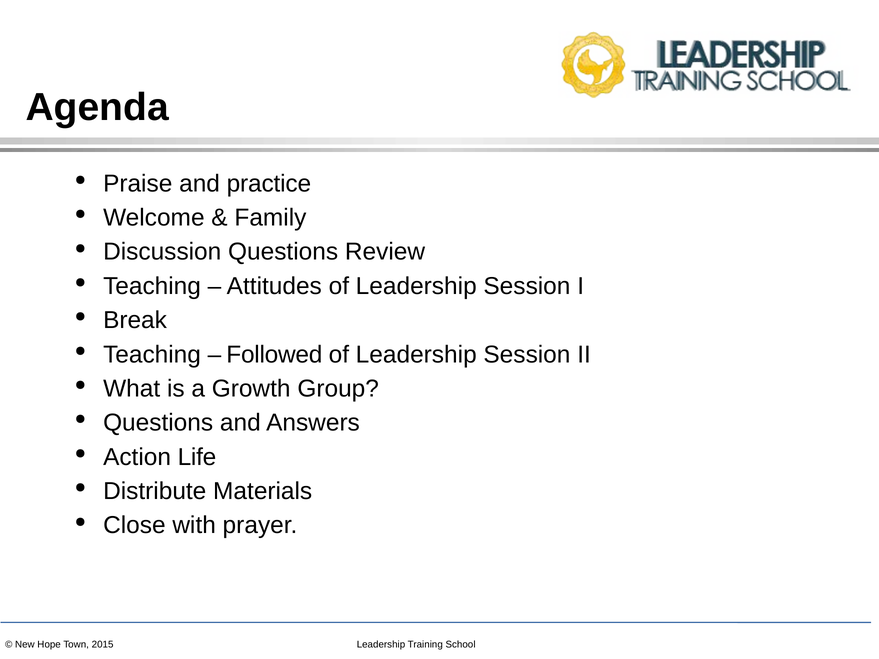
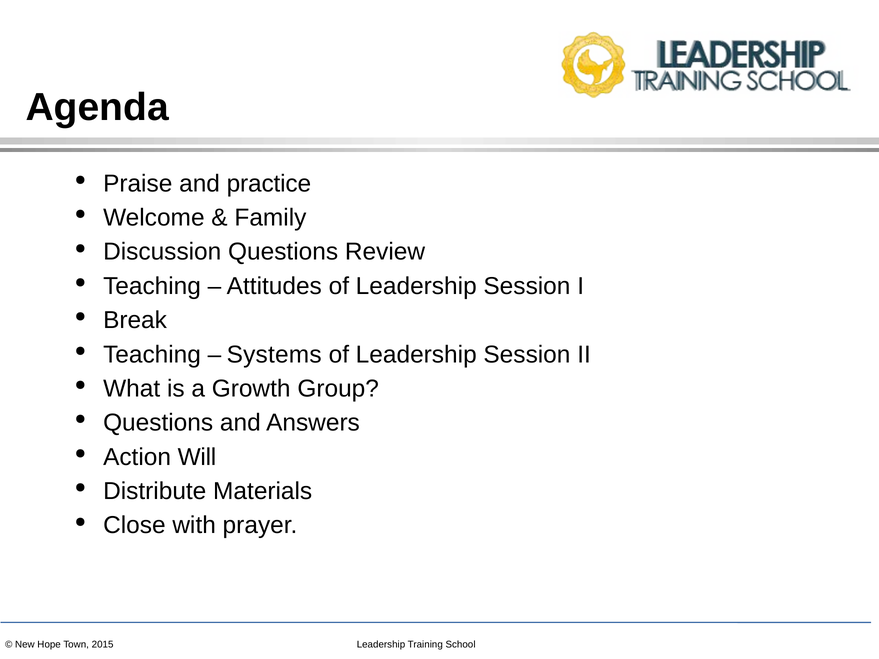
Followed: Followed -> Systems (274, 355)
Life: Life -> Will (197, 457)
